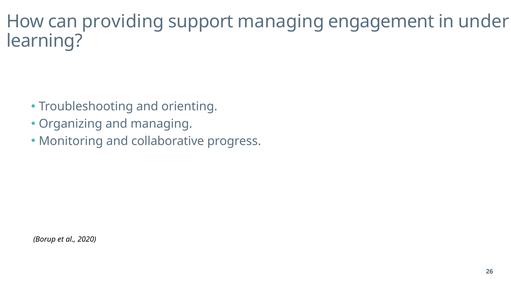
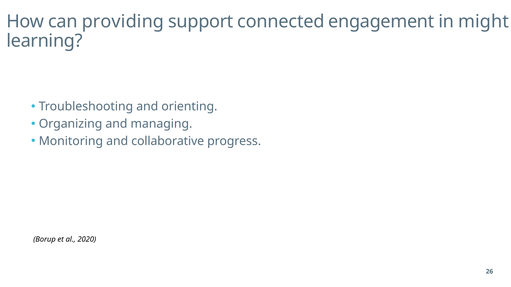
support managing: managing -> connected (281, 21)
under: under -> might (484, 21)
